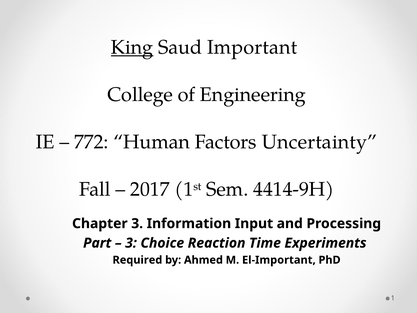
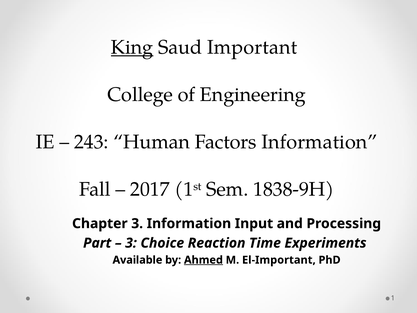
772: 772 -> 243 (91, 142)
Factors Uncertainty: Uncertainty -> Information (319, 142)
4414-9H: 4414-9H -> 1838-9H (294, 189)
Required: Required -> Available (137, 260)
Ahmed underline: none -> present (203, 260)
